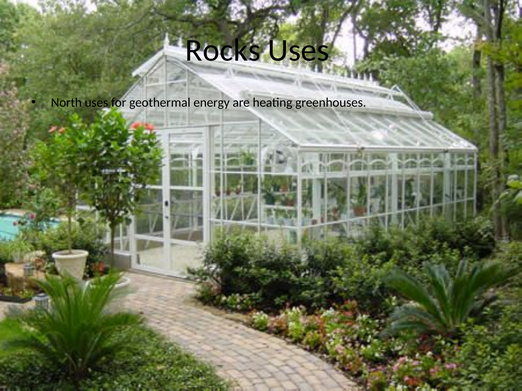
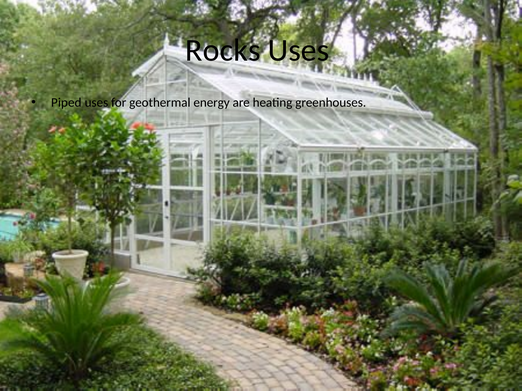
North: North -> Piped (66, 103)
